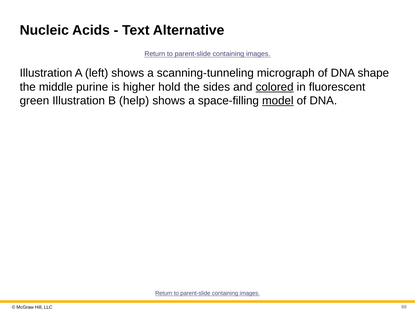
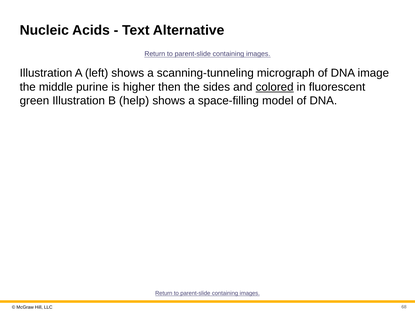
shape: shape -> image (373, 73)
hold: hold -> then (169, 87)
model underline: present -> none (278, 101)
